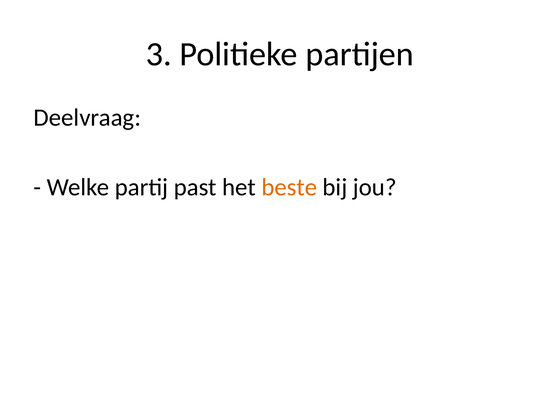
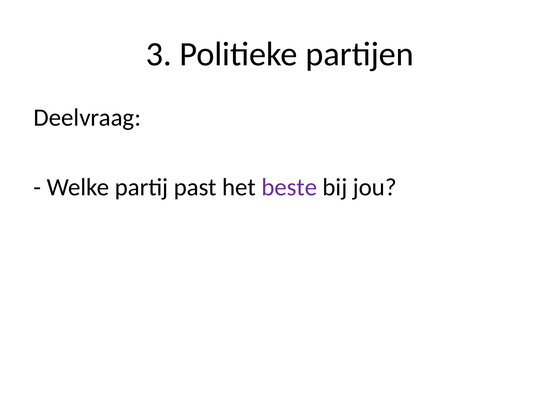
beste colour: orange -> purple (289, 187)
